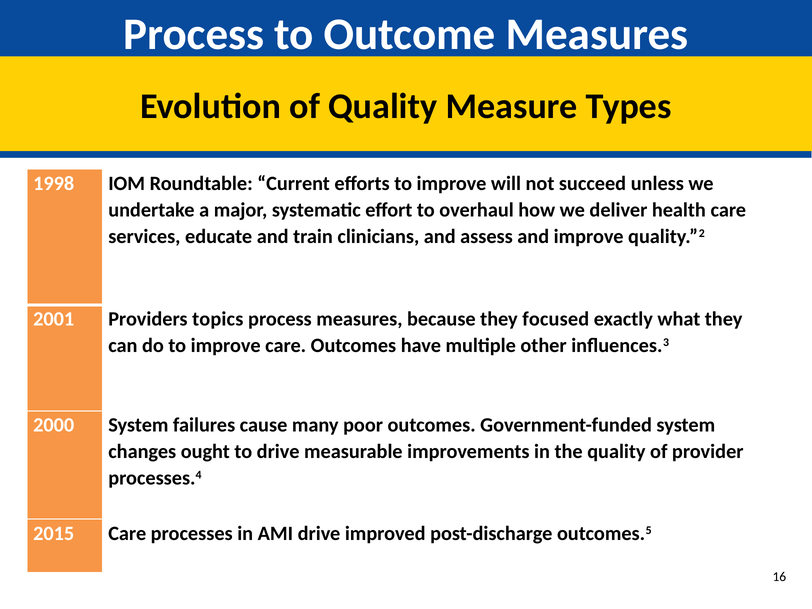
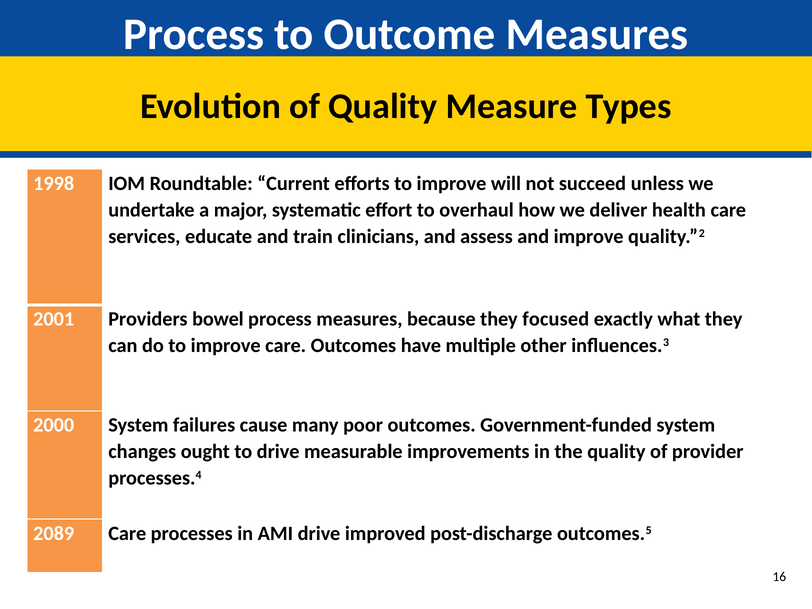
topics: topics -> bowel (218, 319)
2015: 2015 -> 2089 (54, 534)
